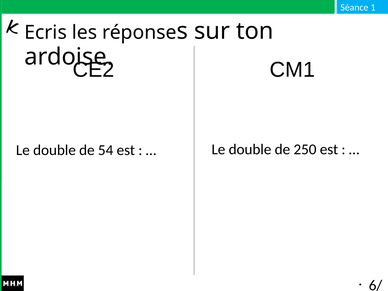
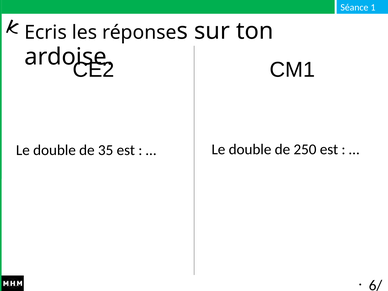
54: 54 -> 35 (106, 150)
